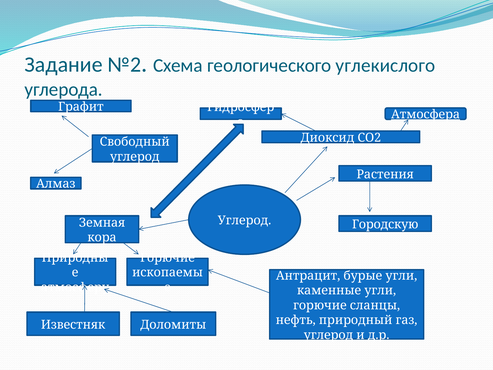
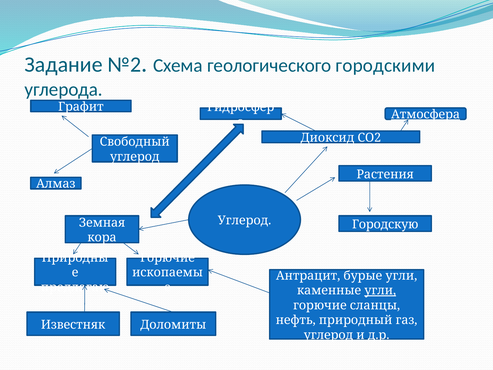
углекислого: углекислого -> городскими (385, 65)
атмосферу: атмосферу -> предлагаю (75, 287)
угли underline: none -> present (380, 290)
